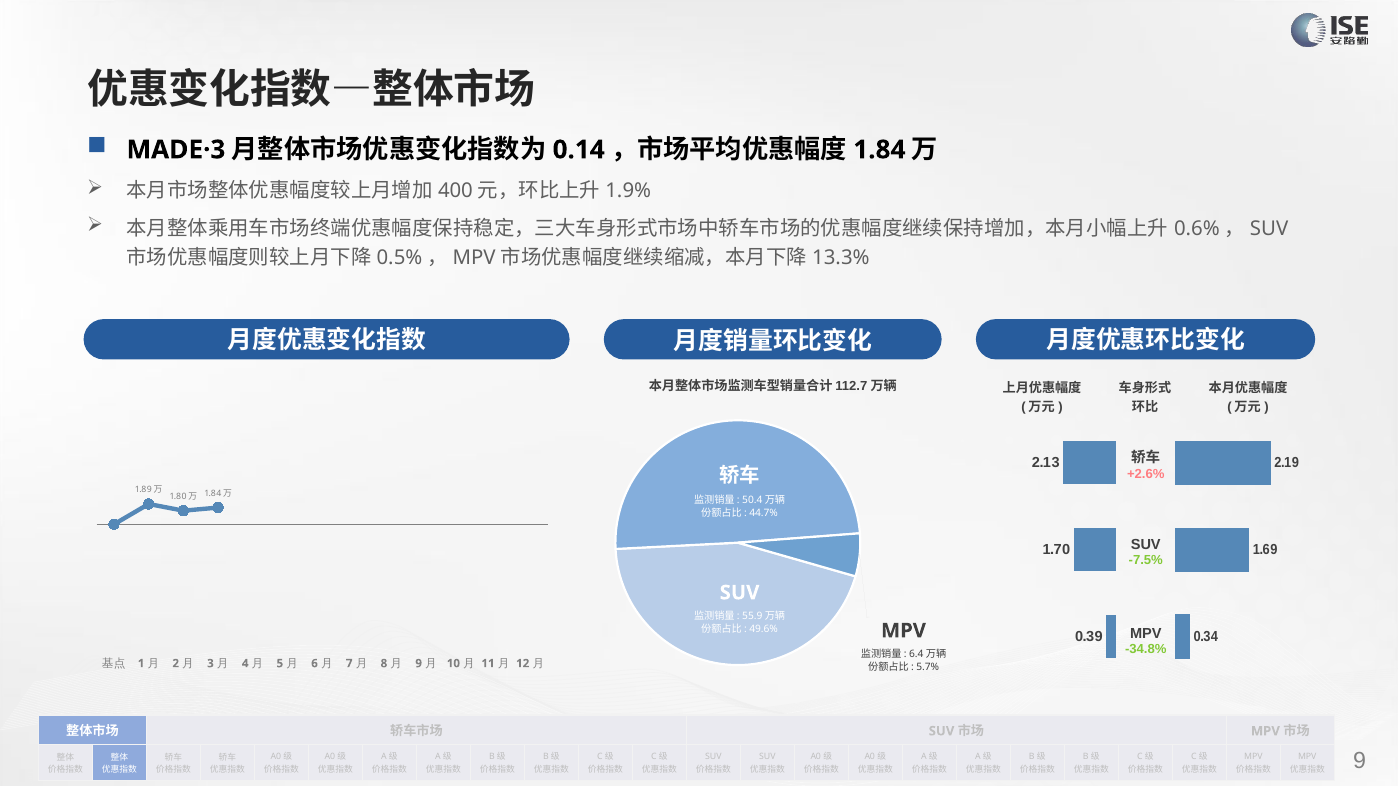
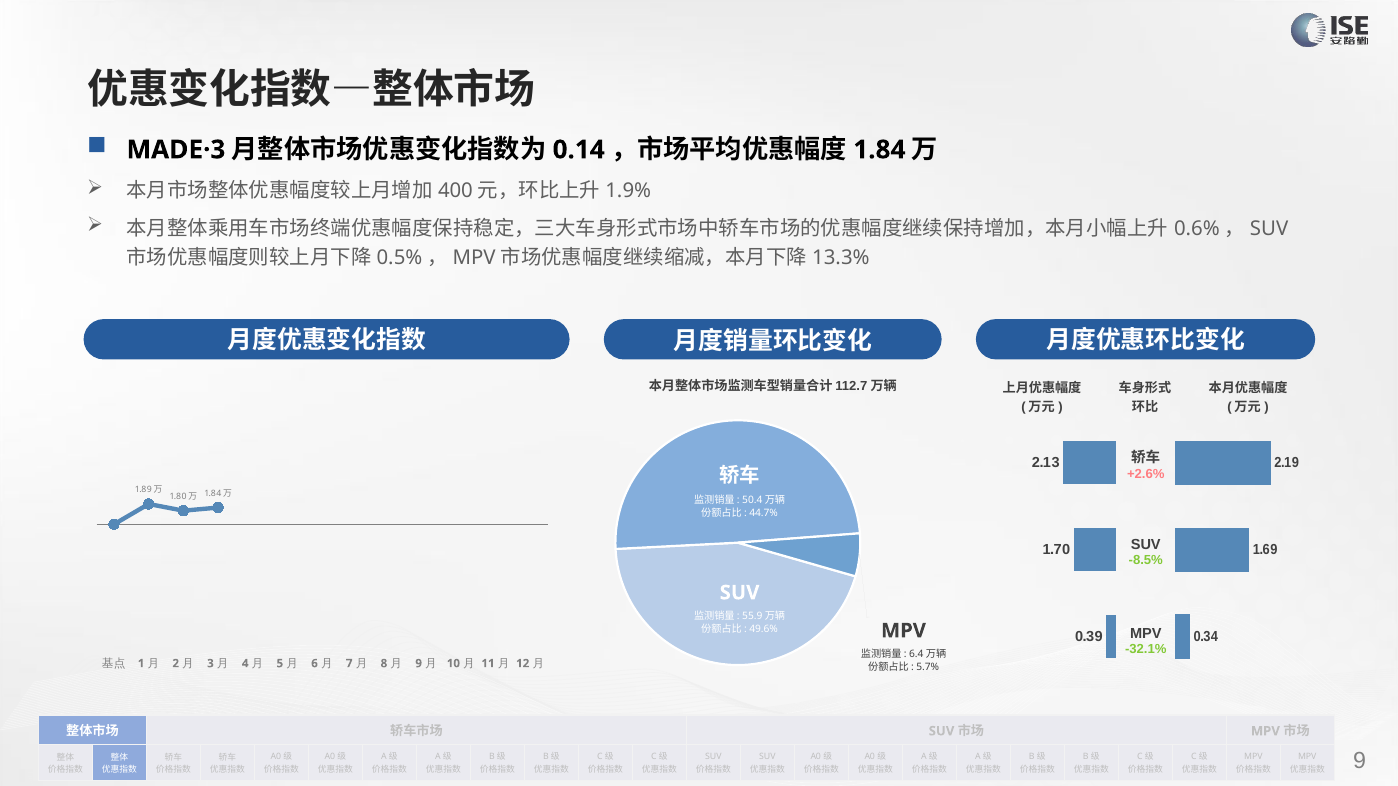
-7.5%: -7.5% -> -8.5% (1146, 561)
-34.8%: -34.8% -> -32.1% (1146, 649)
